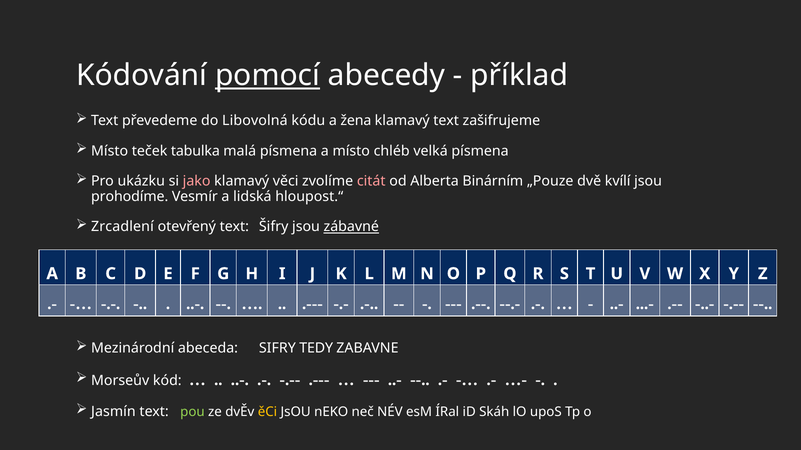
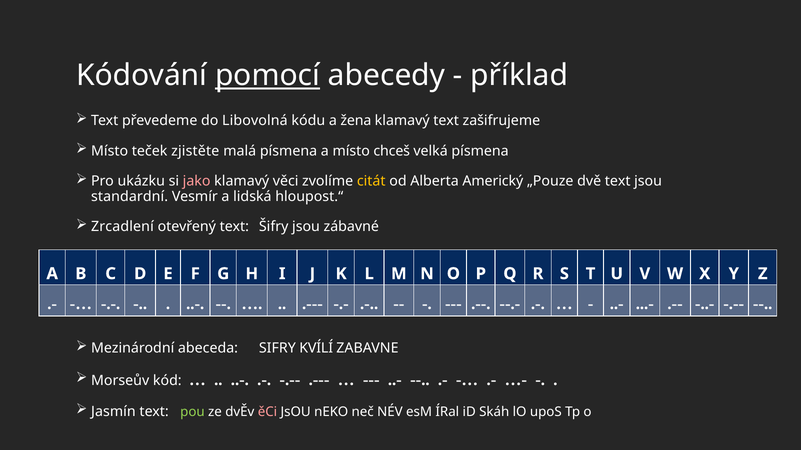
tabulka: tabulka -> zjistěte (195, 151)
chléb: chléb -> chceš (392, 151)
citát colour: pink -> yellow (371, 181)
Binárním: Binárním -> Americký (493, 181)
dvě kvílí: kvílí -> text (618, 181)
prohodíme: prohodíme -> standardní (130, 197)
zábavné underline: present -> none (351, 227)
TEDY: TEDY -> KVÍLÍ (316, 348)
ěCi colour: yellow -> pink (267, 412)
